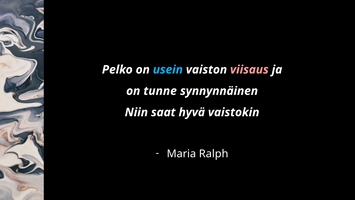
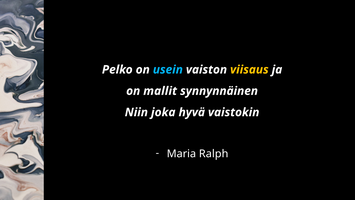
viisaus colour: pink -> yellow (249, 70)
tunne: tunne -> mallit (160, 91)
saat: saat -> joka (163, 112)
